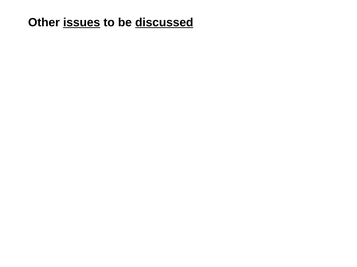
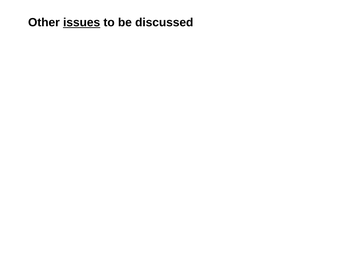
discussed underline: present -> none (164, 23)
